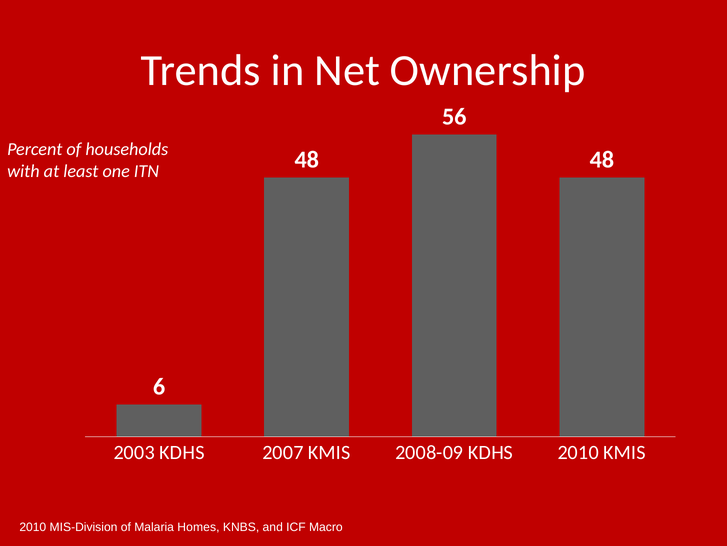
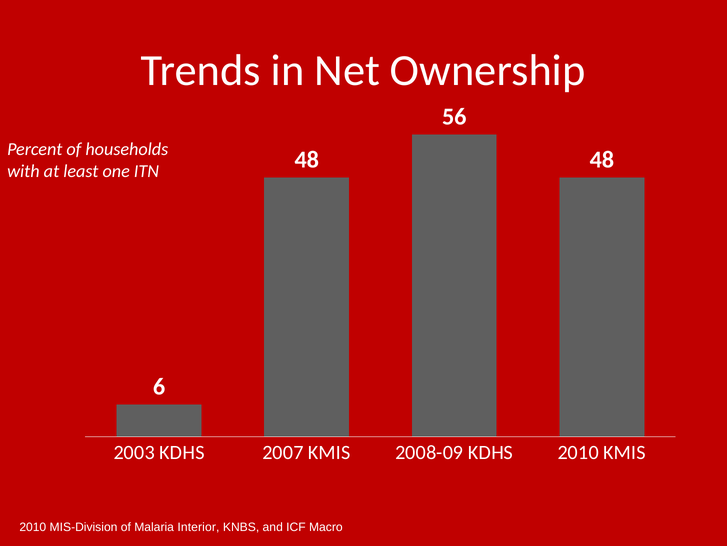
Homes: Homes -> Interior (198, 527)
